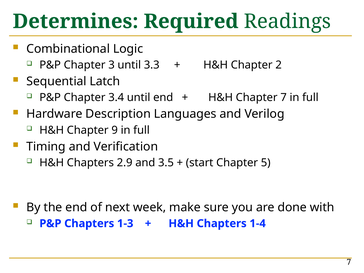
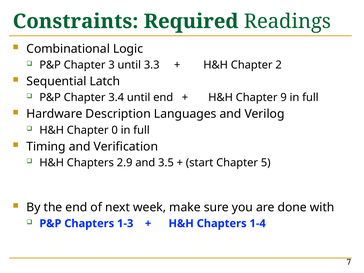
Determines: Determines -> Constraints (76, 21)
Chapter 7: 7 -> 9 (284, 98)
9: 9 -> 0 (115, 130)
